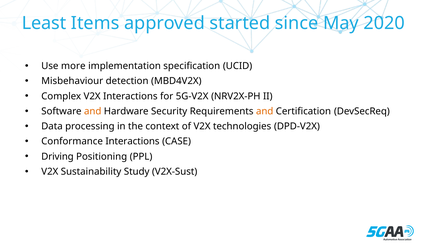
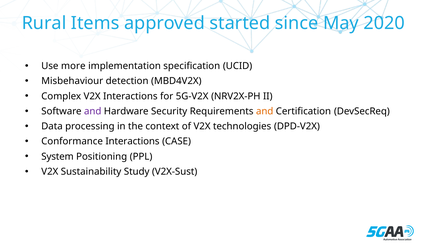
Least: Least -> Rural (44, 23)
and colour: orange -> purple (93, 111)
Driving: Driving -> System (58, 156)
